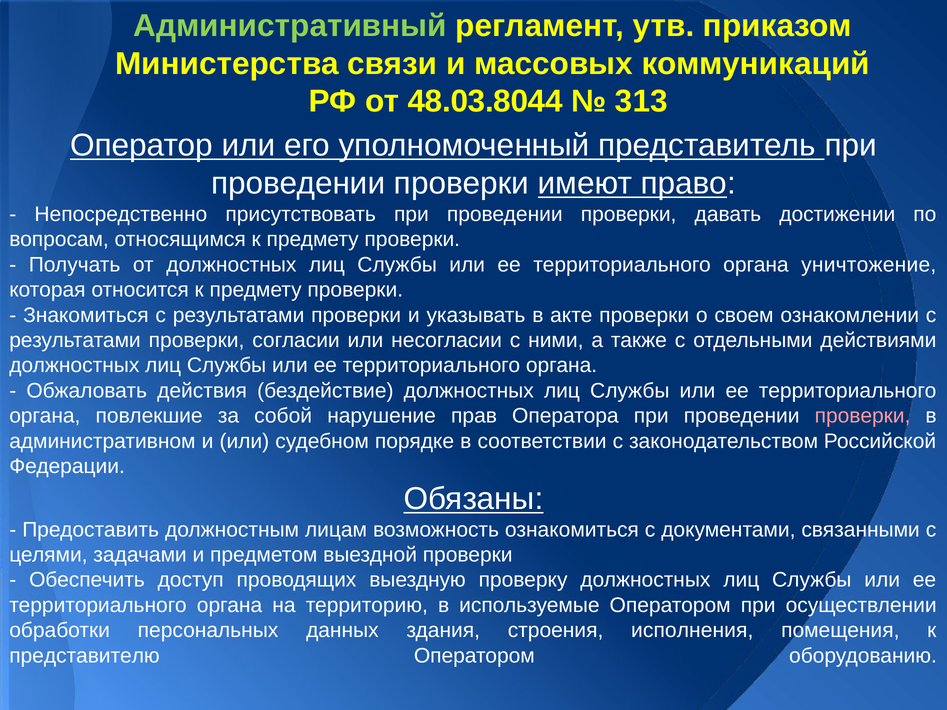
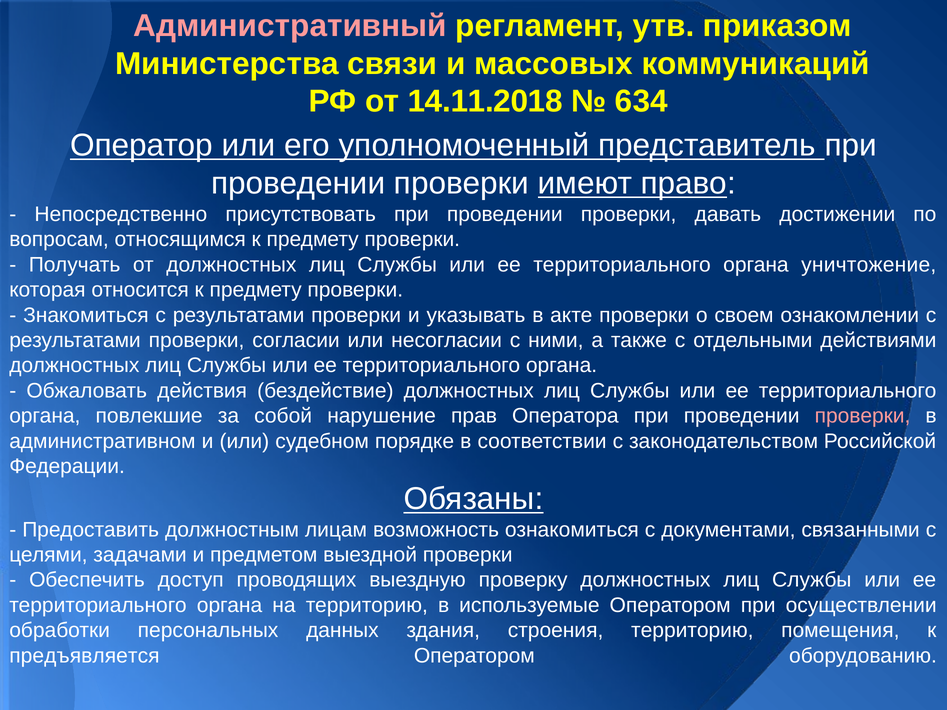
Административный colour: light green -> pink (290, 26)
48.03.8044: 48.03.8044 -> 14.11.2018 (485, 102)
313: 313 -> 634 (641, 102)
строения исполнения: исполнения -> территорию (692, 631)
представителю: представителю -> предъявляется (84, 656)
